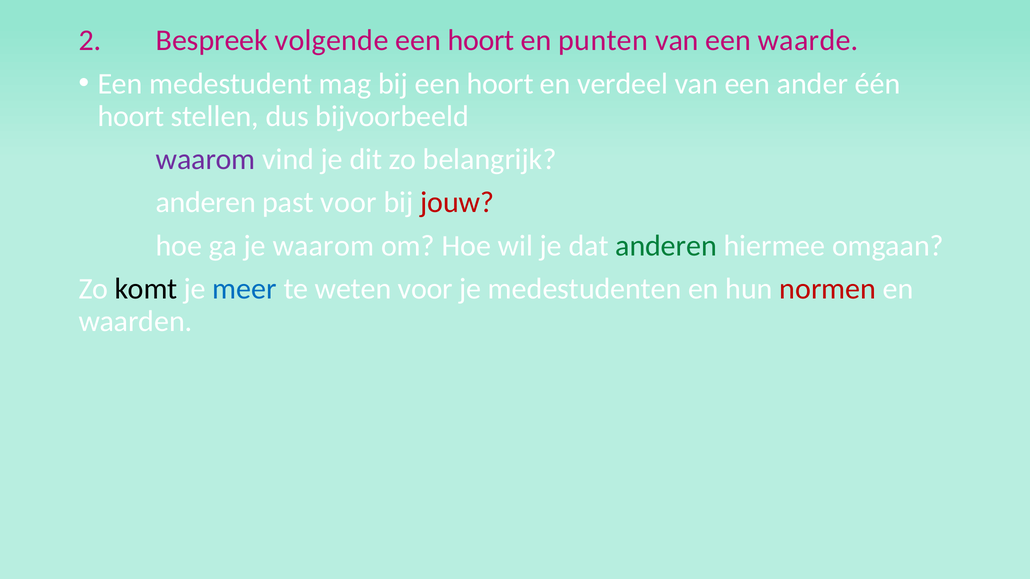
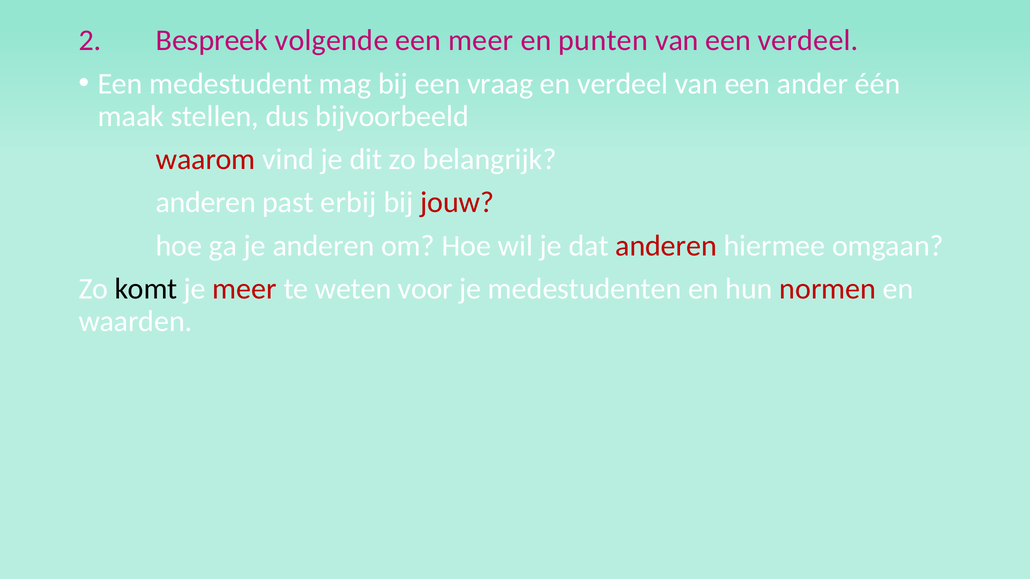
hoort: hoort -> meer (481, 41)
een waarde: waarde -> verdeel (808, 41)
bij een hoort: hoort -> vraag (500, 84)
hoort: hoort -> maak (131, 116)
waarom colour: purple -> red (206, 159)
past voor: voor -> erbij (348, 203)
je waarom: waarom -> anderen (323, 246)
anderen colour: green -> red (666, 246)
meer colour: blue -> red (245, 289)
